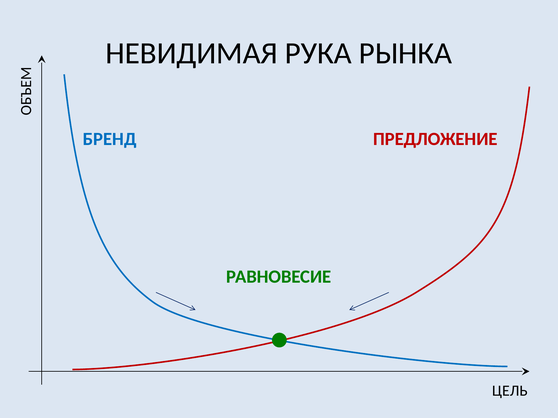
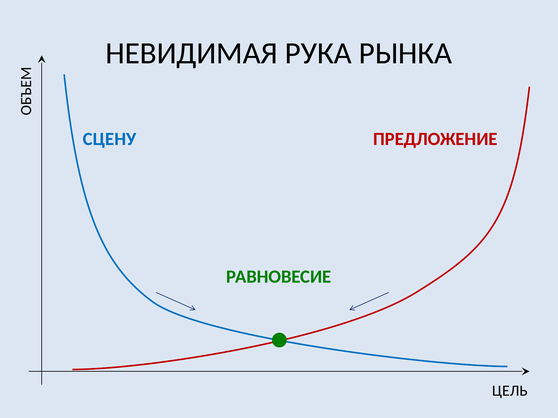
БРЕНД: БРЕНД -> СЦЕНУ (110, 139)
